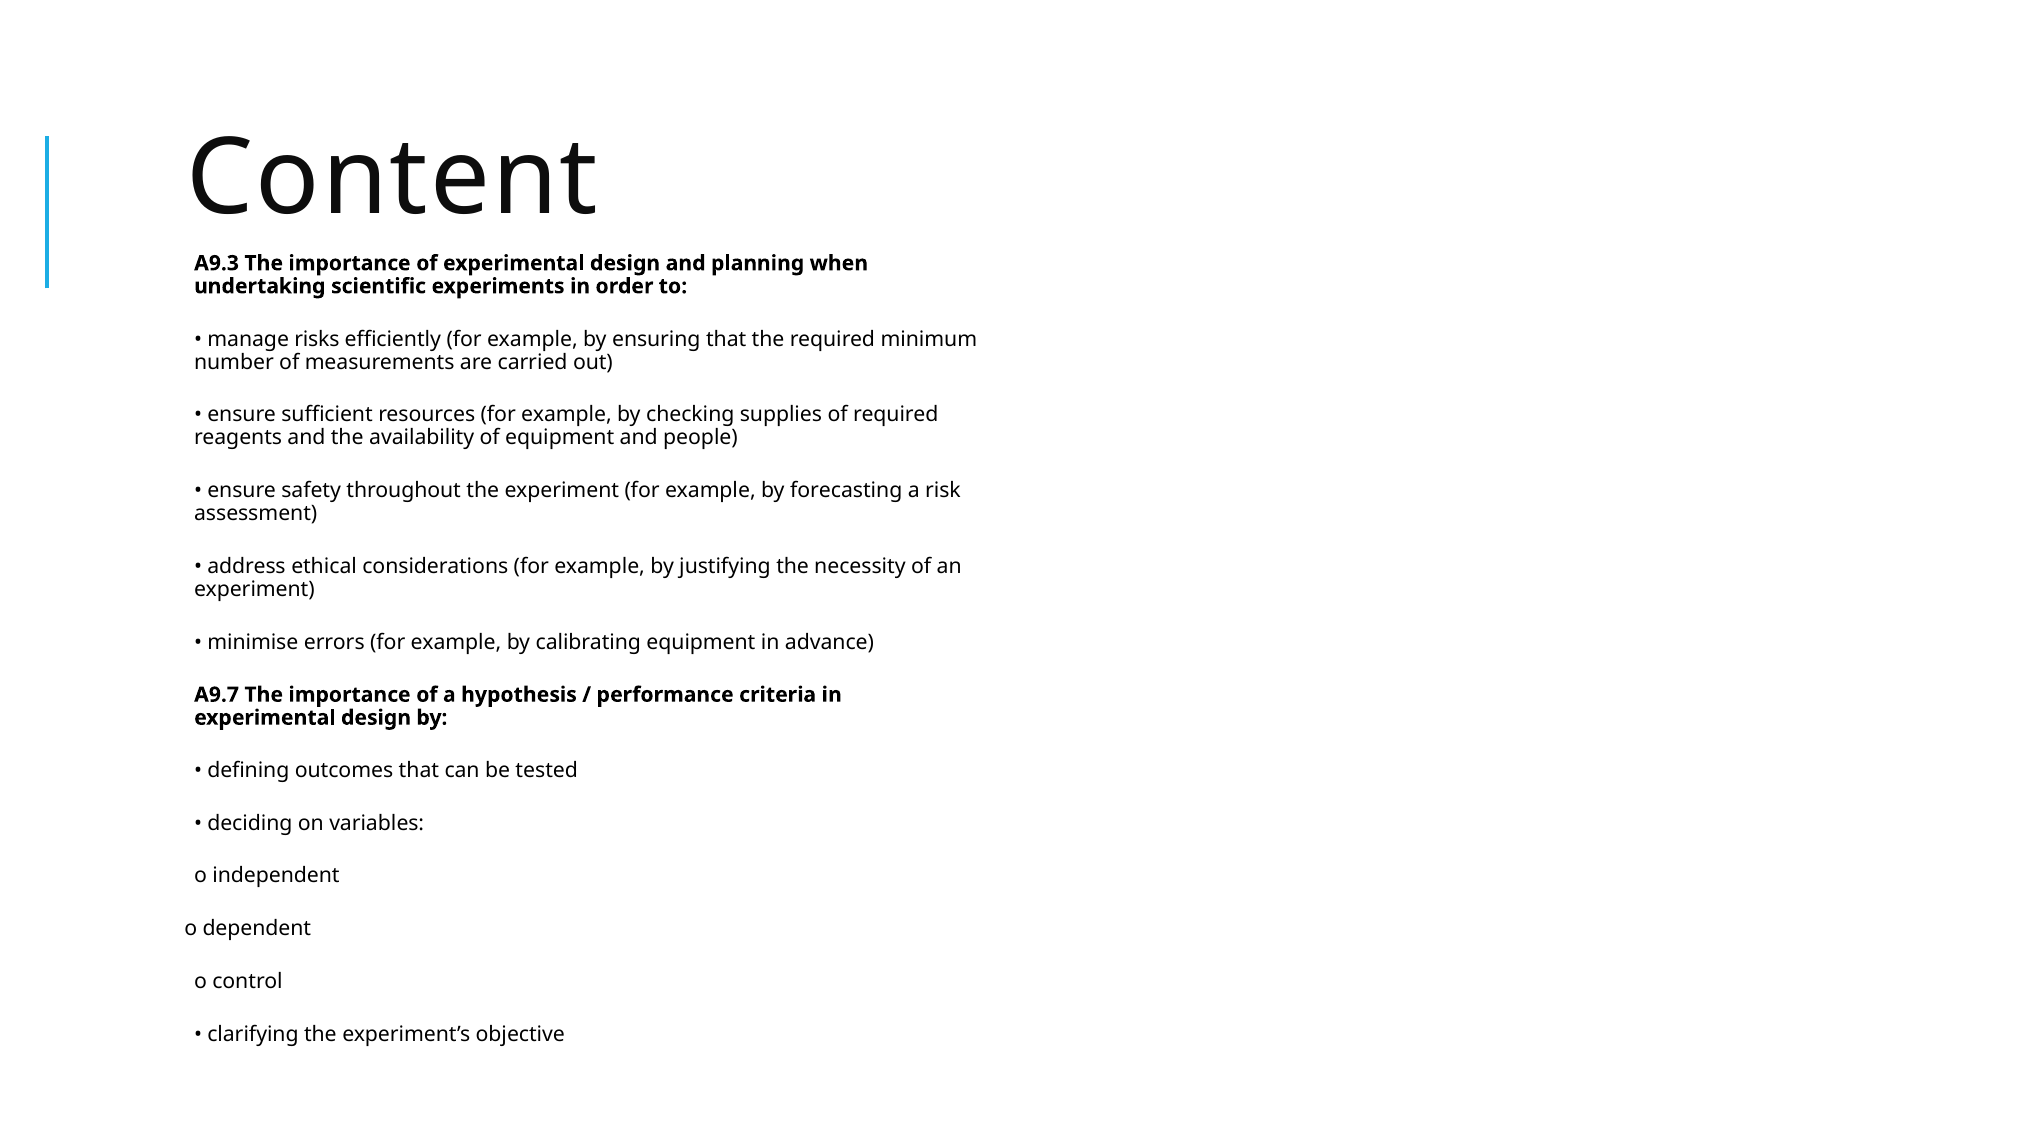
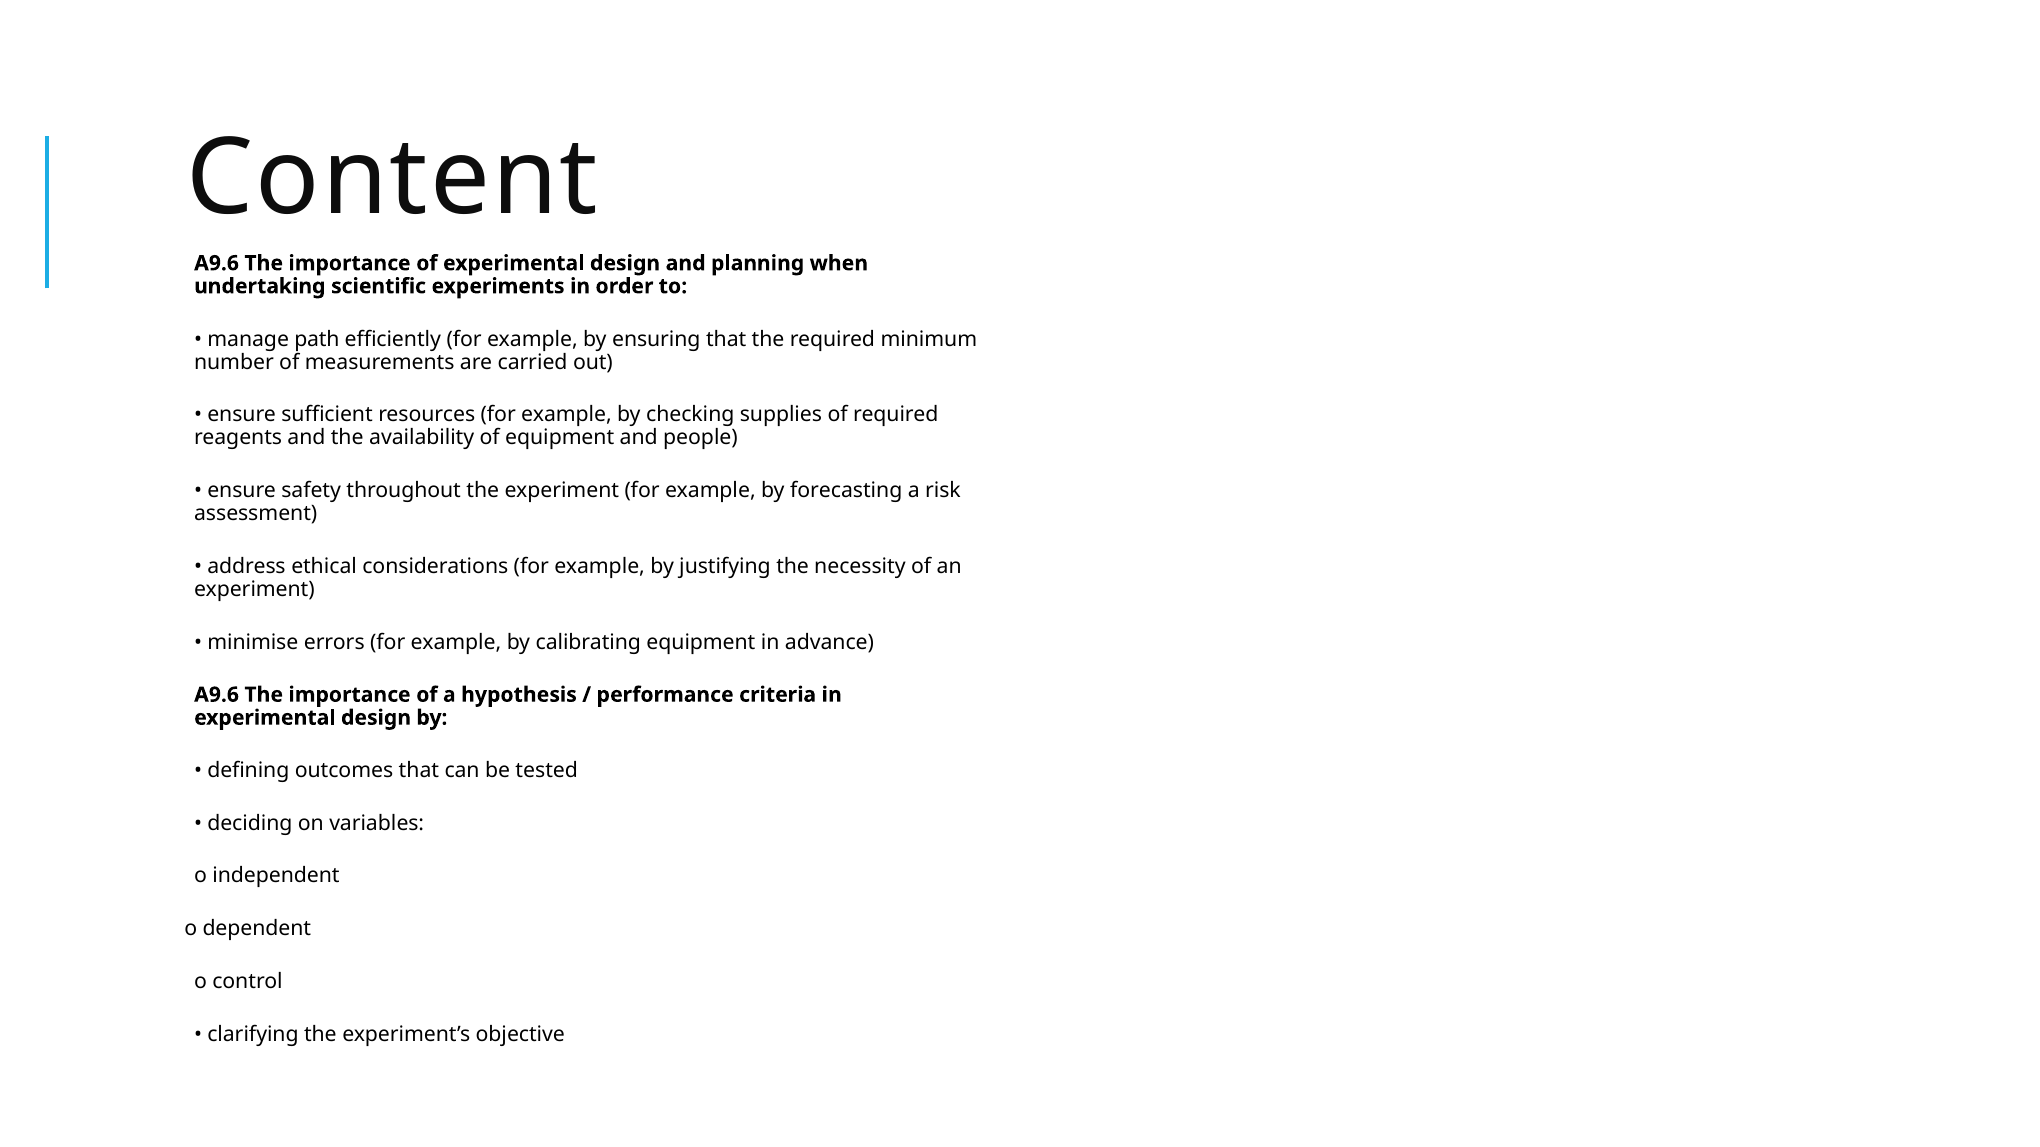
A9.3: A9.3 -> A9.6 (217, 263)
risks: risks -> path (317, 339)
A9.7: A9.7 -> A9.6 (217, 695)
